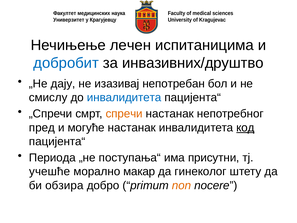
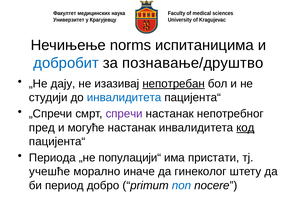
лечен: лечен -> norms (130, 45)
инвазивних/друштво: инвазивних/друштво -> познавање/друштво (193, 63)
непотребан underline: none -> present (174, 84)
смислу: смислу -> студији (48, 97)
спречи colour: orange -> purple (124, 114)
поступања“: поступања“ -> популацији“ (130, 157)
присутни: присутни -> пристати (214, 157)
макар: макар -> иначе (139, 171)
обзира: обзира -> период (64, 185)
non colour: orange -> blue (182, 185)
